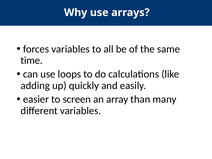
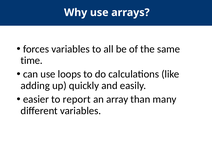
screen: screen -> report (77, 99)
